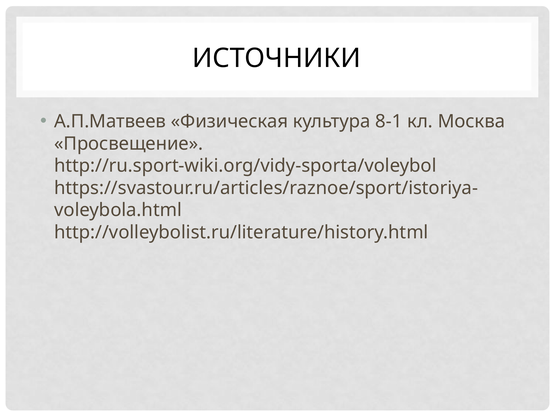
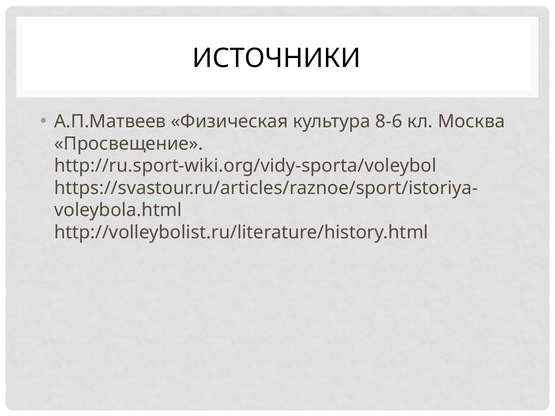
8-1: 8-1 -> 8-6 (389, 122)
